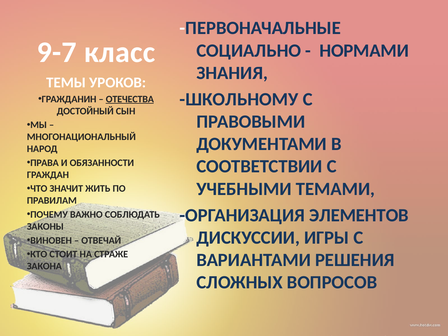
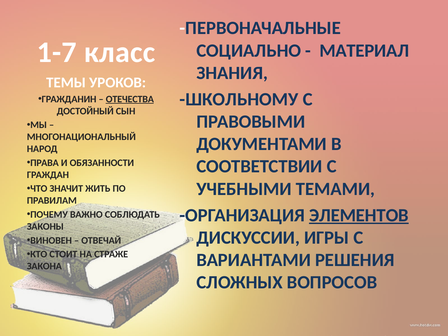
9-7: 9-7 -> 1-7 (57, 52)
НОРМАМИ: НОРМАМИ -> МАТЕРИАЛ (364, 51)
ЭЛЕМЕНТОВ underline: none -> present (359, 215)
